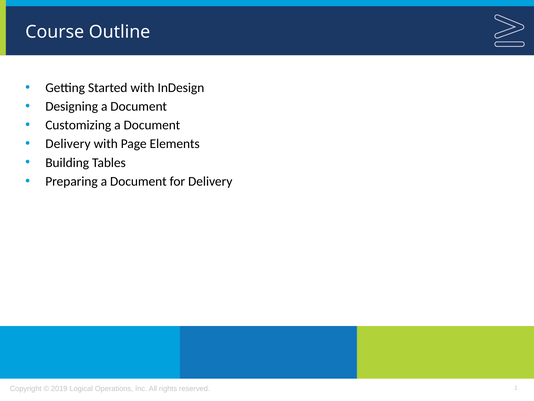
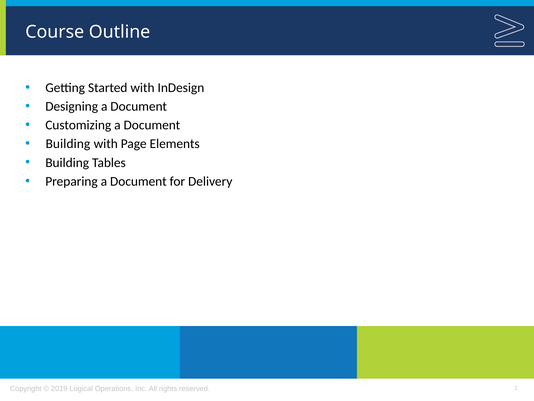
Delivery: Delivery -> Building (68, 144)
